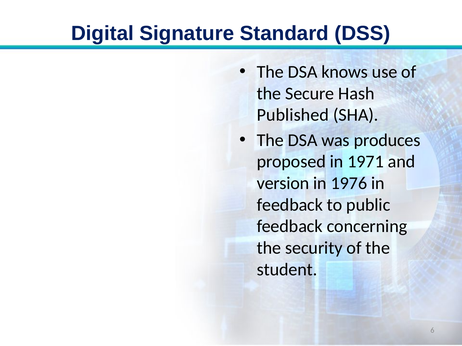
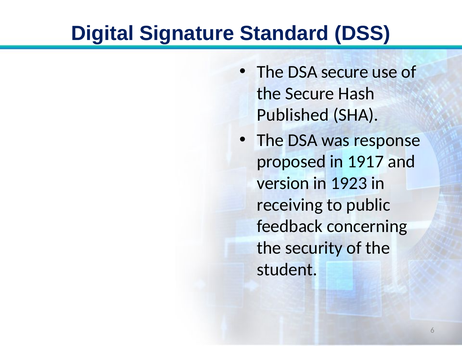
DSA knows: knows -> secure (345, 72)
produces: produces -> response (387, 140)
1971: 1971 -> 1917 (366, 162)
1976: 1976 -> 1923 (349, 184)
feedback: feedback -> receiving (290, 205)
